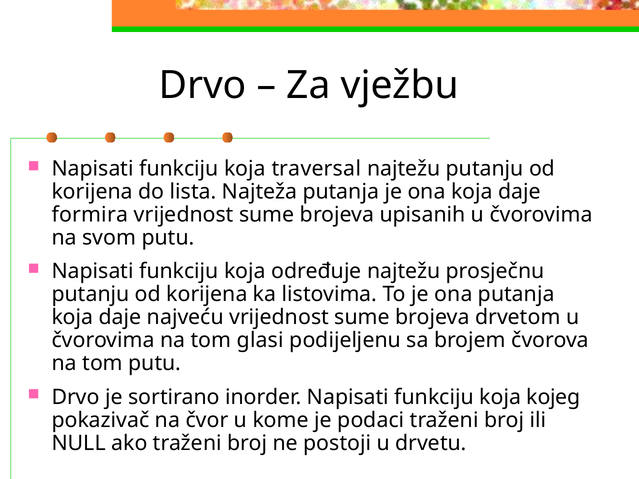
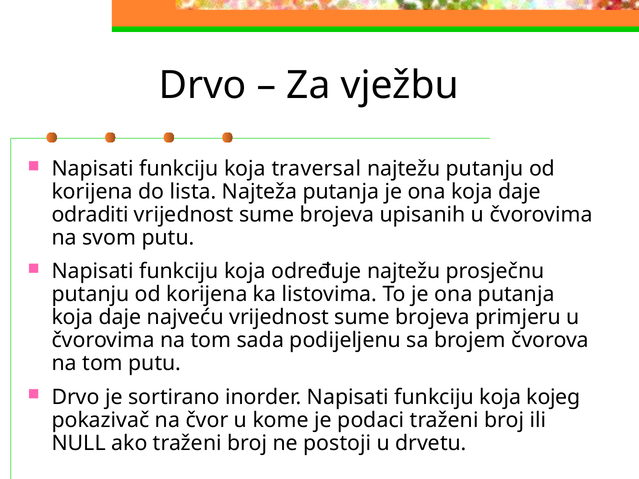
formira: formira -> odraditi (90, 215)
drvetom: drvetom -> primjeru (518, 318)
glasi: glasi -> sada (260, 341)
